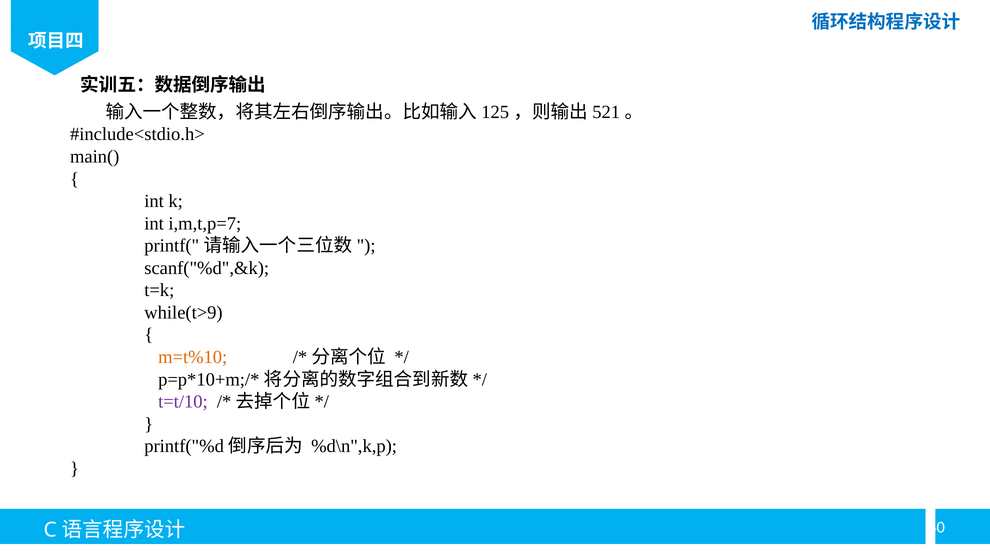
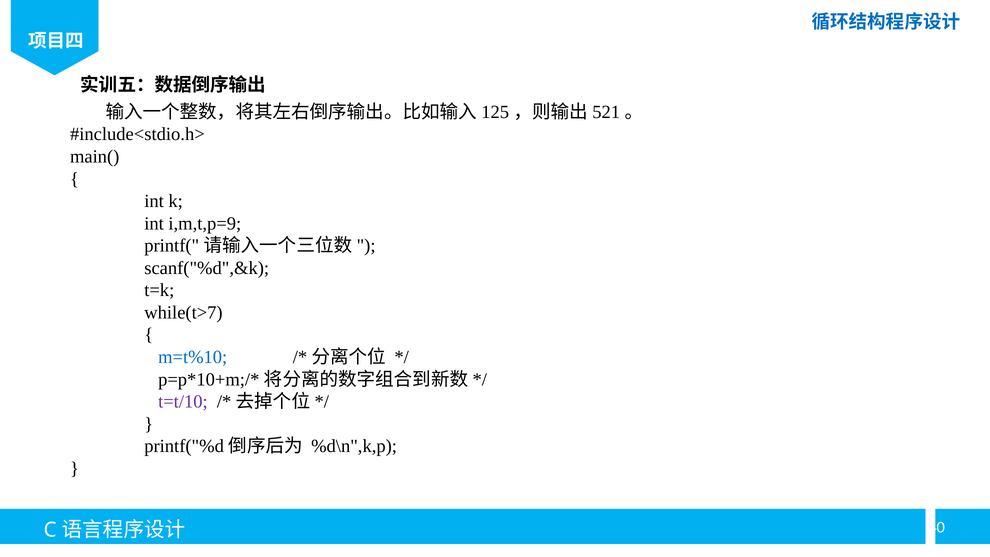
i,m,t,p=7: i,m,t,p=7 -> i,m,t,p=9 (205, 223)
while(t>9: while(t>9 -> while(t>7 (183, 313)
m=t%10 colour: orange -> blue (193, 357)
